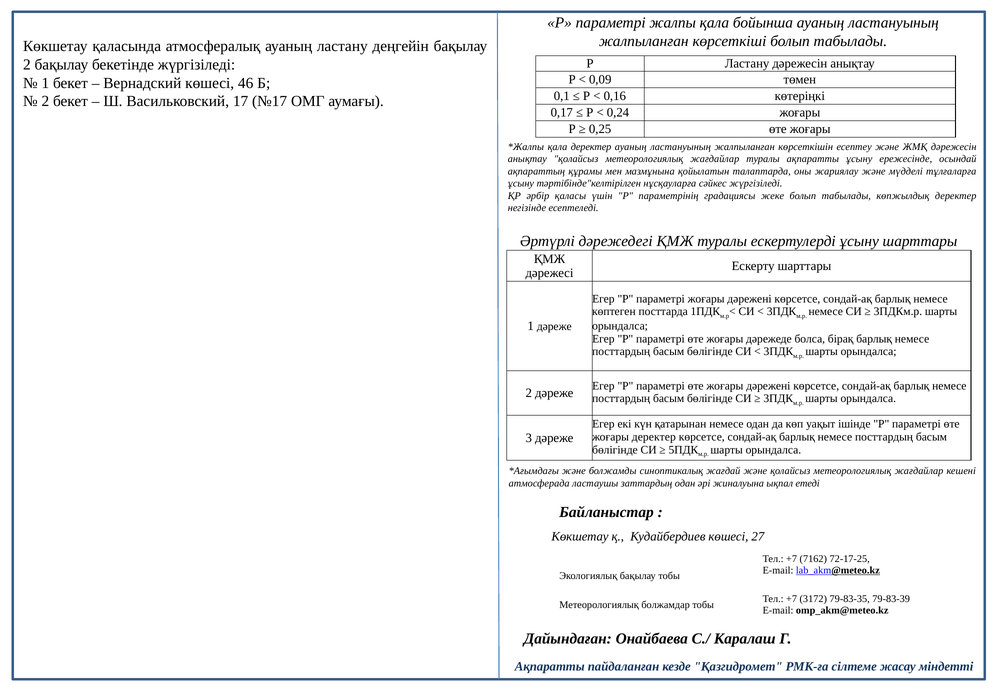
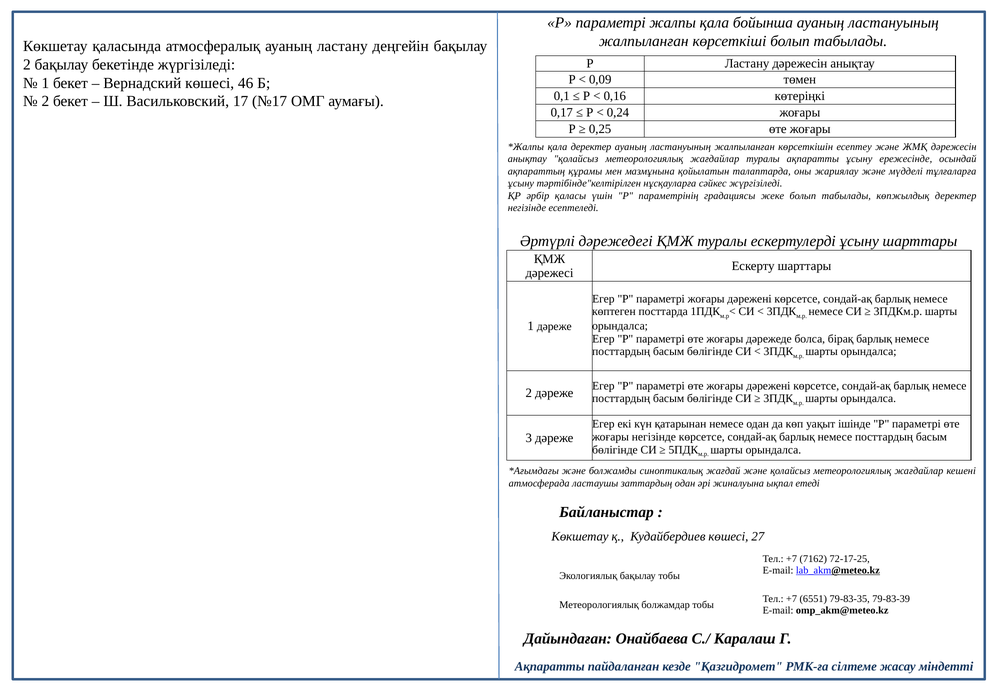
жоғары деректер: деректер -> негізінде (654, 437)
3172: 3172 -> 6551 (813, 599)
